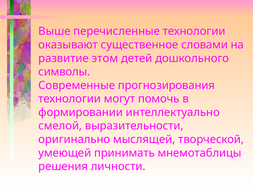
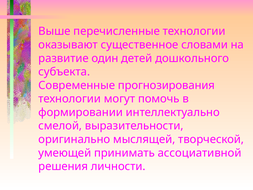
этом: этом -> один (105, 58)
символы: символы -> субъекта (64, 72)
мнемотаблицы: мнемотаблицы -> ассоциативной (200, 153)
